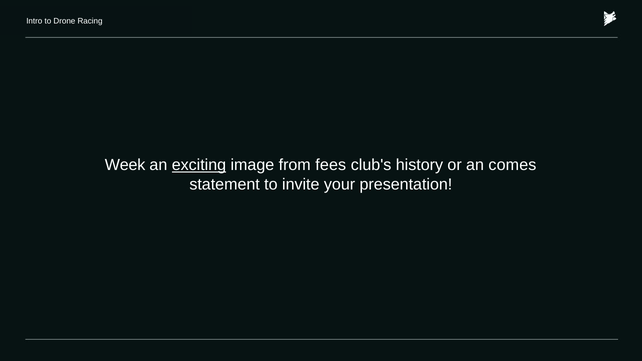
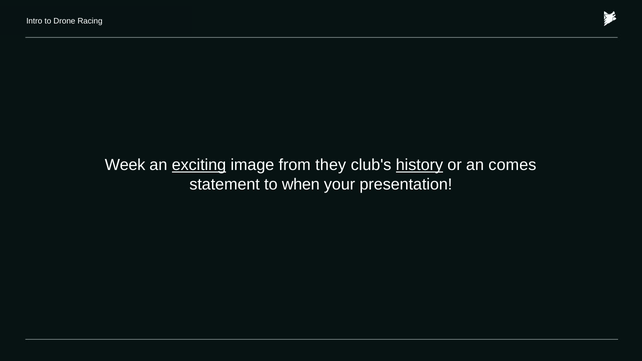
fees: fees -> they (331, 165)
history underline: none -> present (419, 165)
invite: invite -> when (301, 184)
